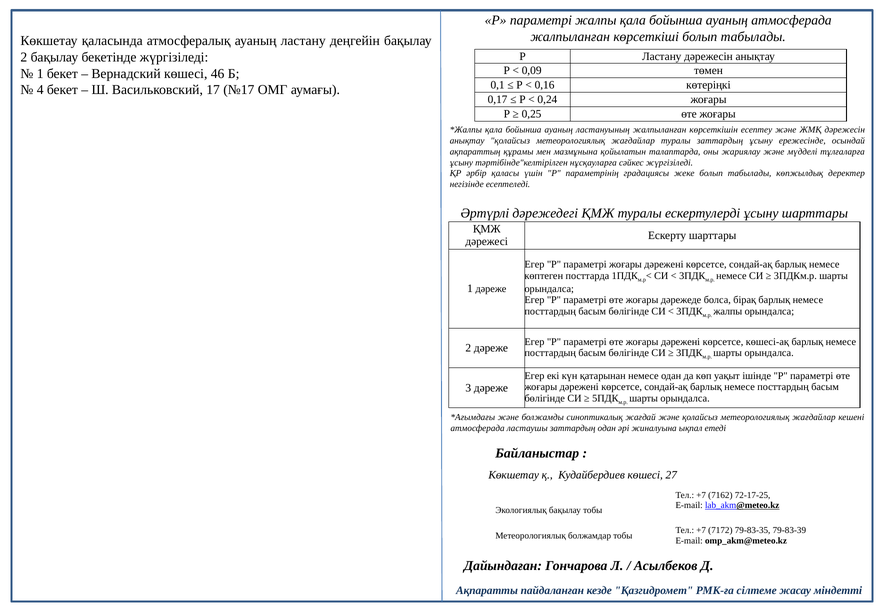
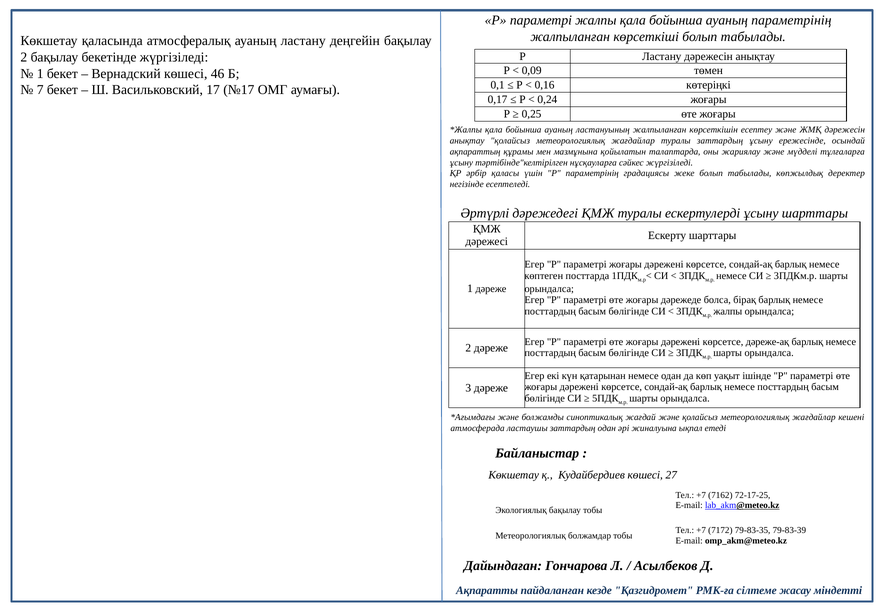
ауаның атмосферада: атмосферада -> параметрінің (791, 20)
4: 4 -> 7 (40, 90)
көшесі-ақ: көшесі-ақ -> дәреже-ақ (767, 342)
